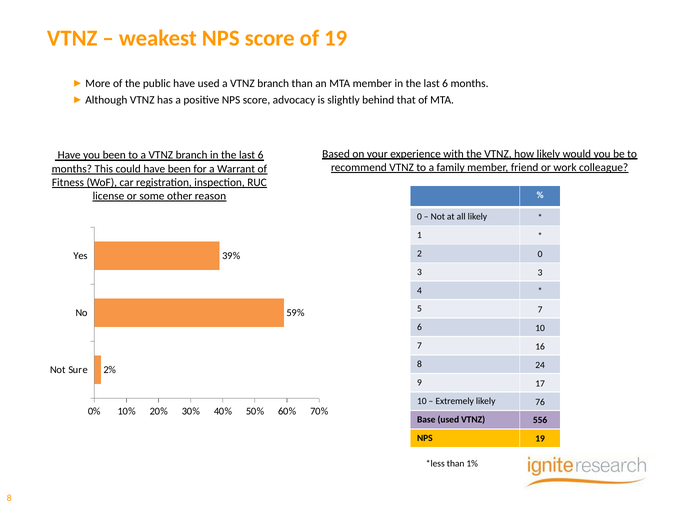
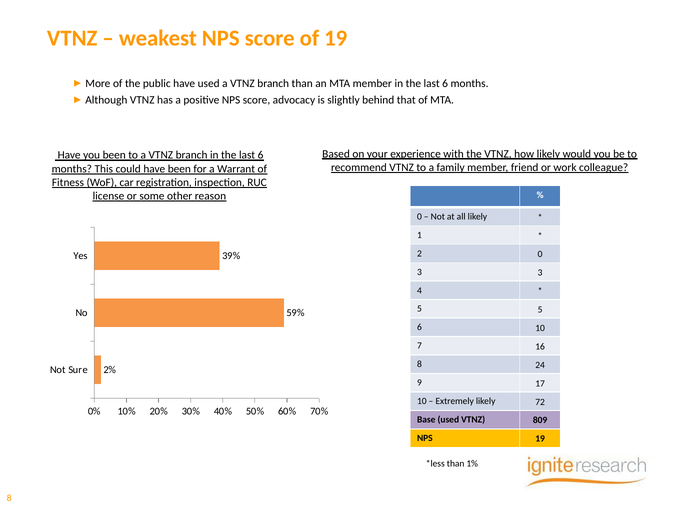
5 7: 7 -> 5 (540, 310)
76: 76 -> 72 (540, 402)
556: 556 -> 809 (540, 420)
